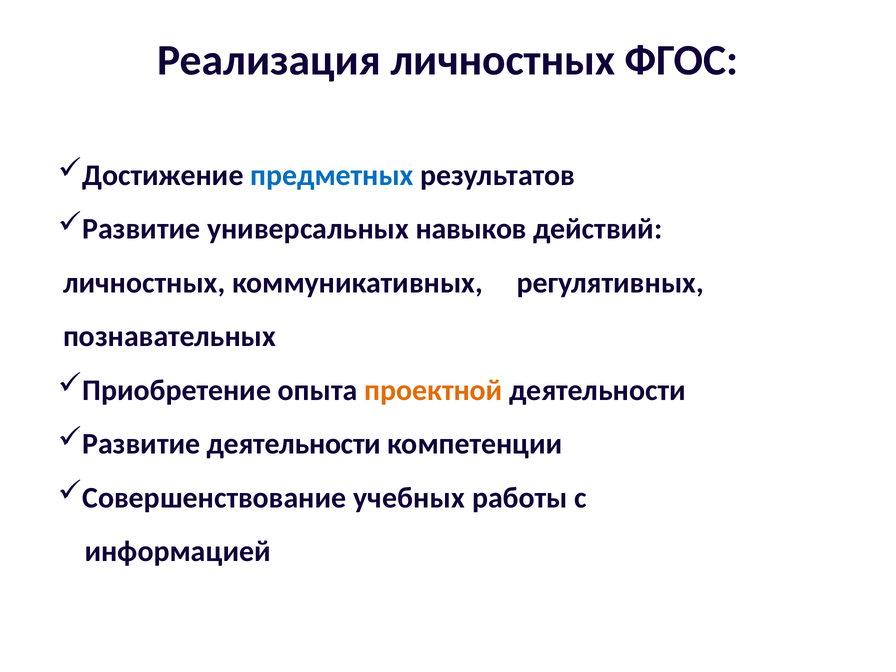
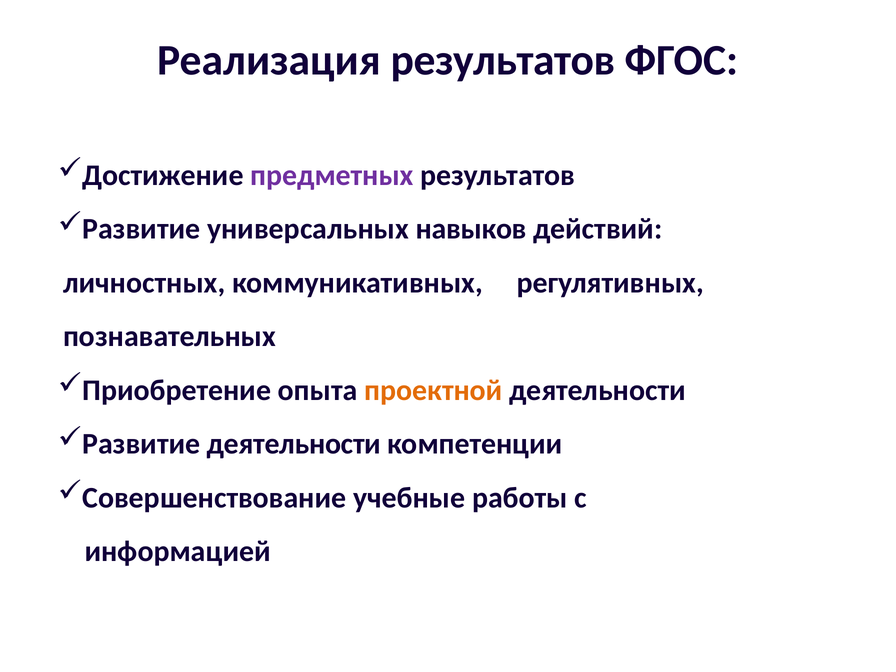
Реализация личностных: личностных -> результатов (503, 61)
предметных colour: blue -> purple (332, 175)
учебных: учебных -> учебные (409, 498)
